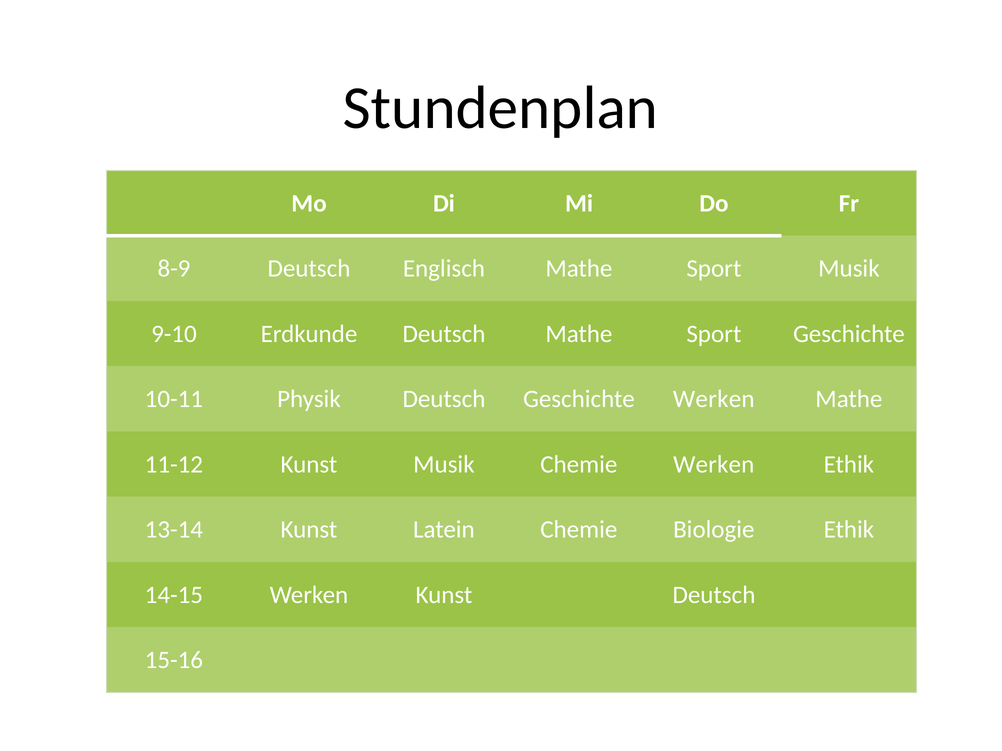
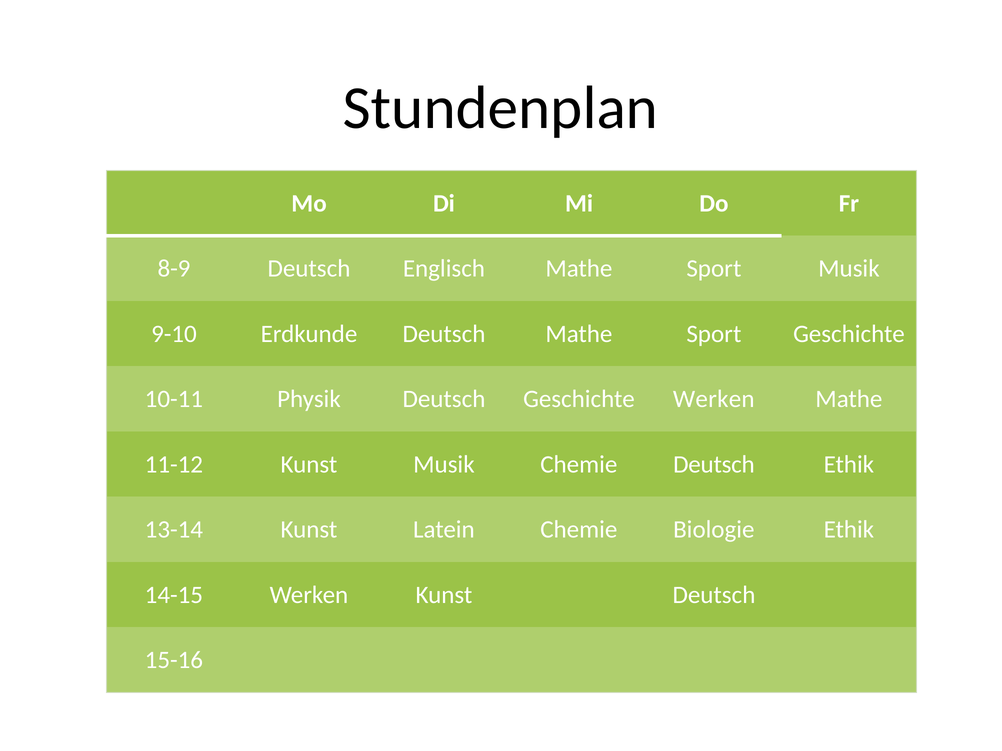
Chemie Werken: Werken -> Deutsch (714, 465)
